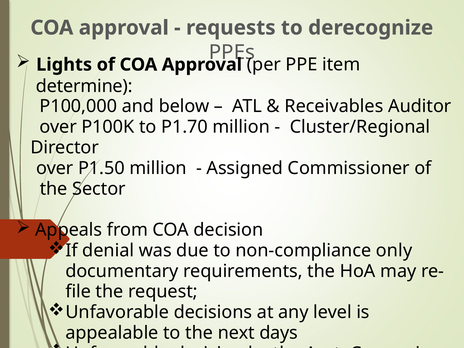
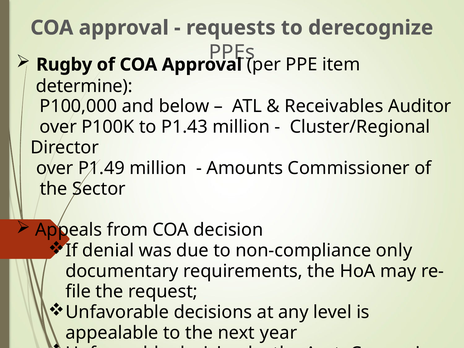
Lights: Lights -> Rugby (64, 65)
P1.70: P1.70 -> P1.43 (184, 127)
P1.50: P1.50 -> P1.49 (101, 168)
Assigned: Assigned -> Amounts (245, 168)
days: days -> year (278, 333)
